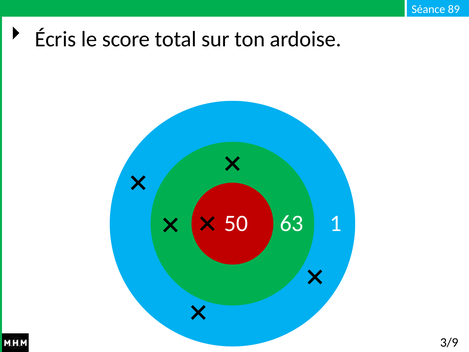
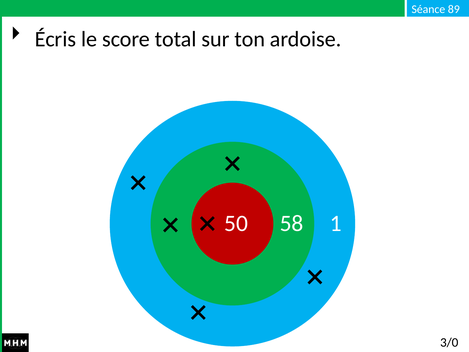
63: 63 -> 58 (292, 223)
3/9: 3/9 -> 3/0 (449, 342)
